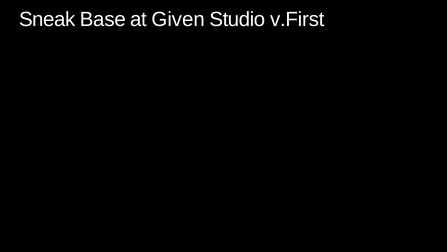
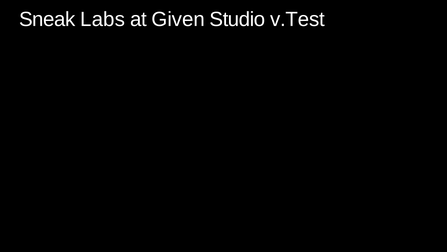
Base: Base -> Labs (103, 19)
v.First: v.First -> v.Test (297, 19)
